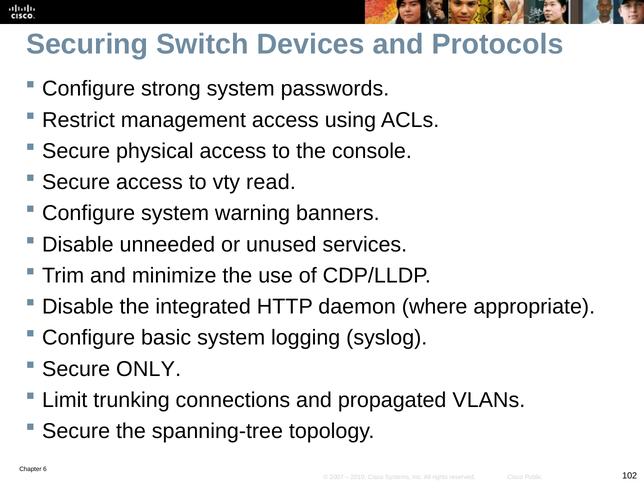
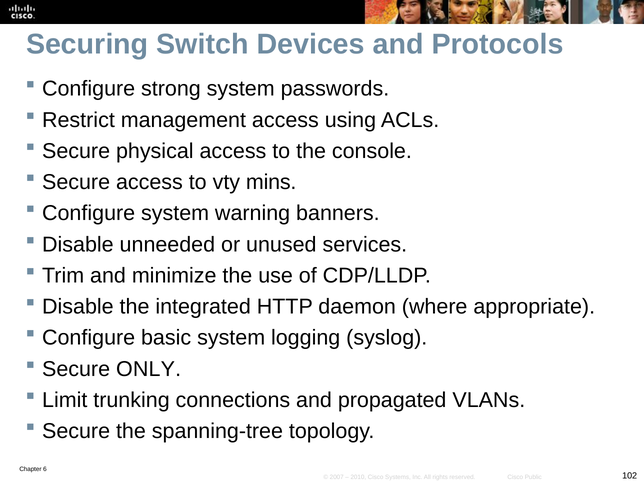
read: read -> mins (271, 182)
